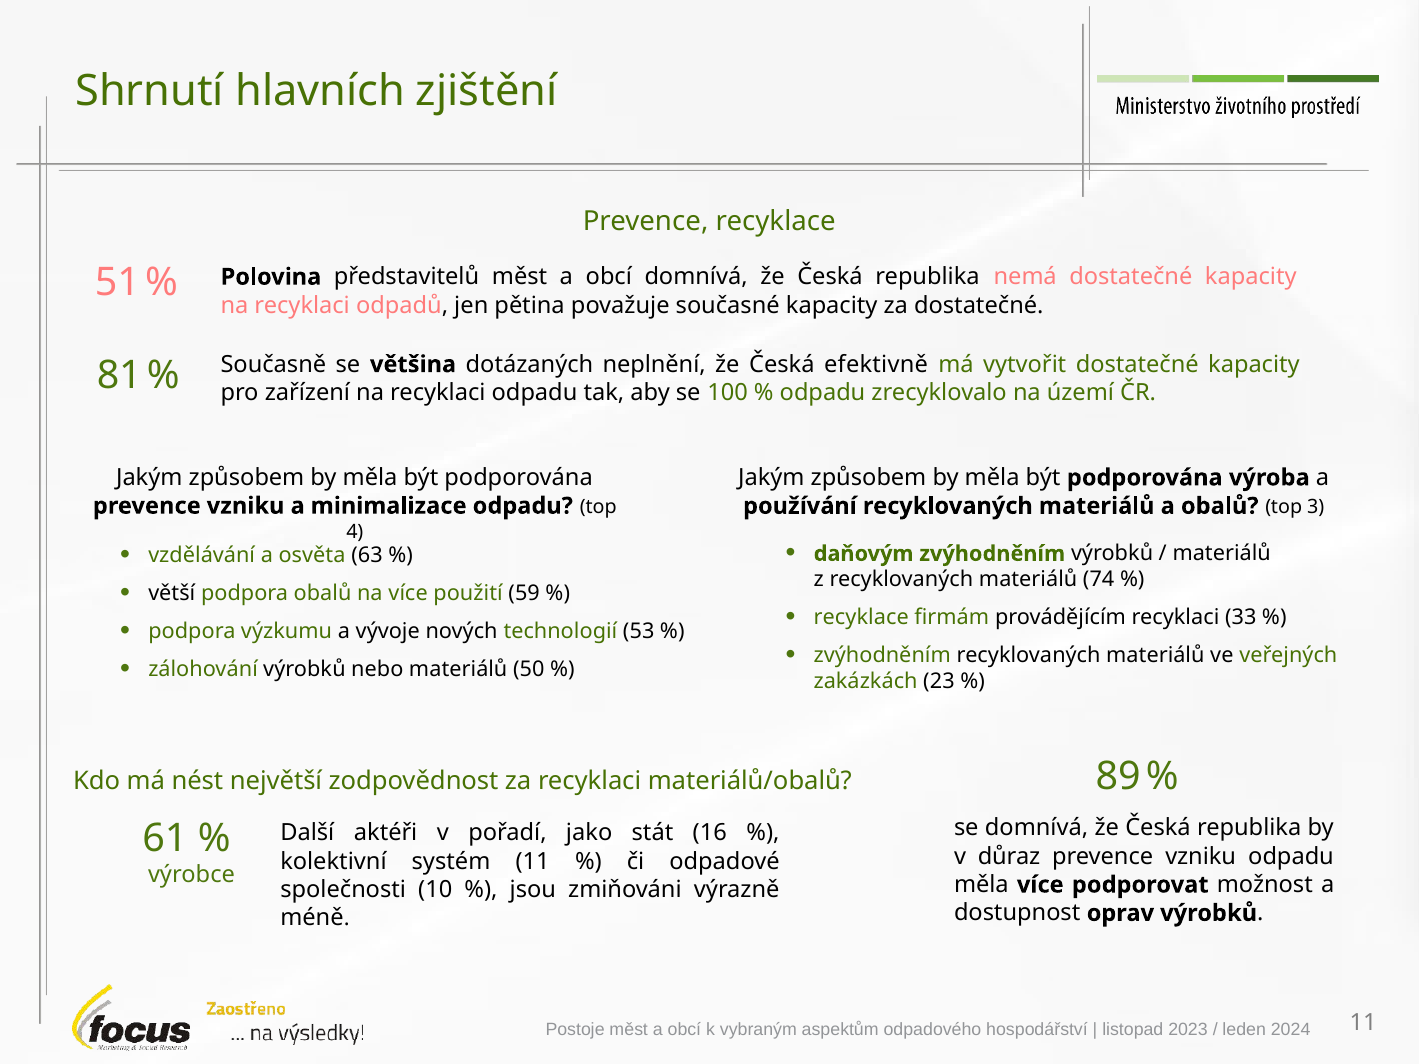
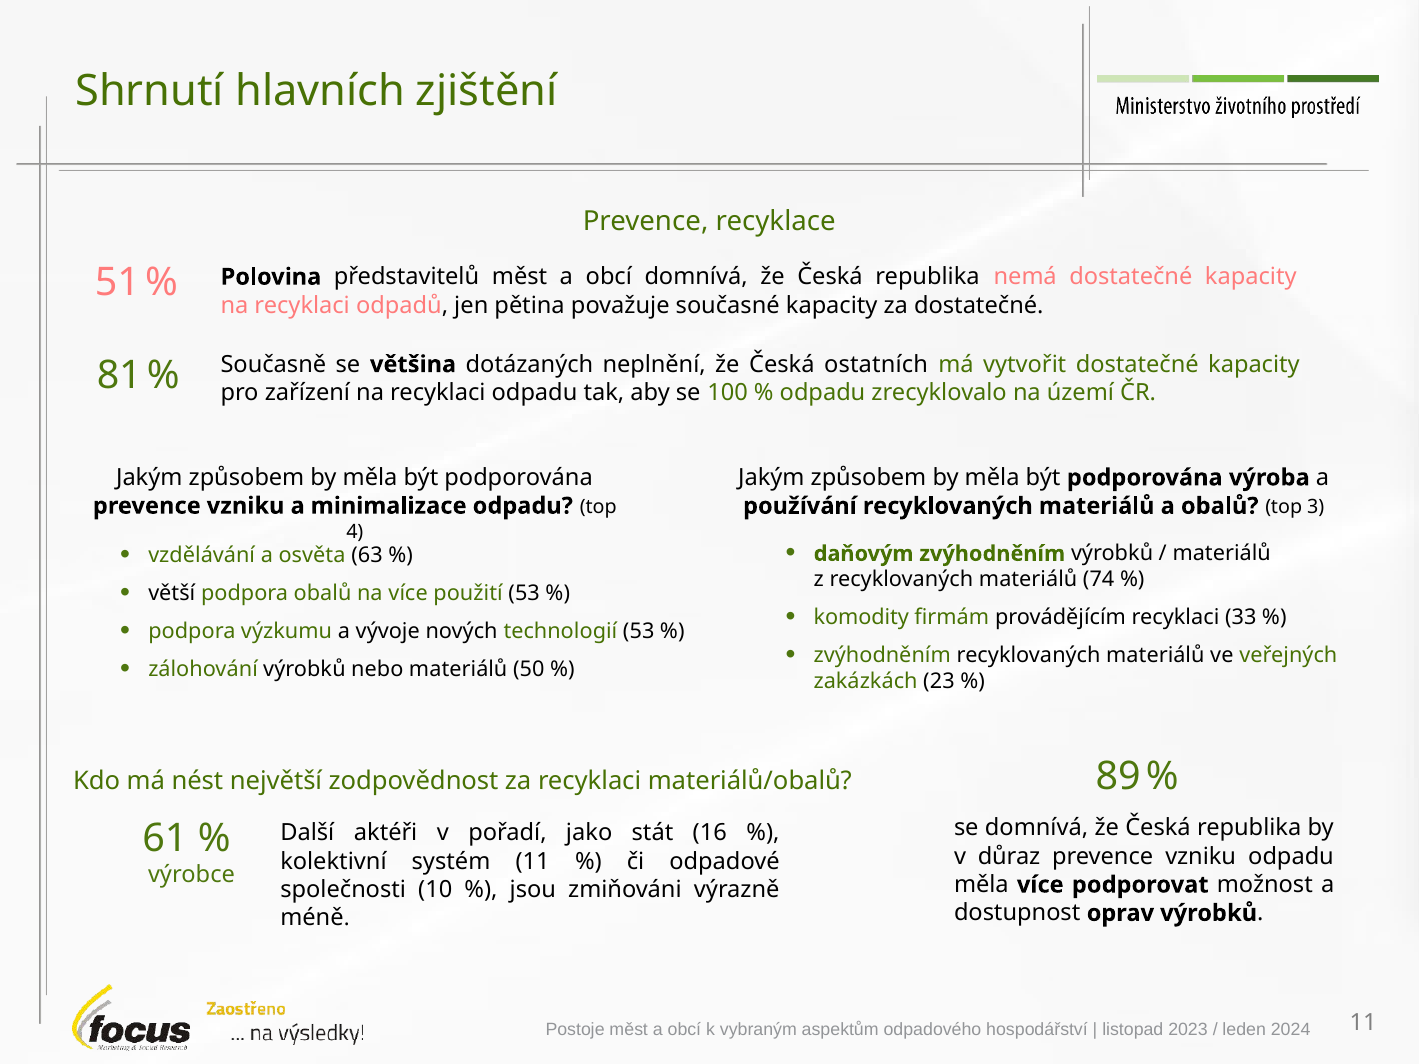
efektivně: efektivně -> ostatních (876, 364)
použití 59: 59 -> 53 (524, 594)
recyklace: recyklace -> komodity (861, 618)
